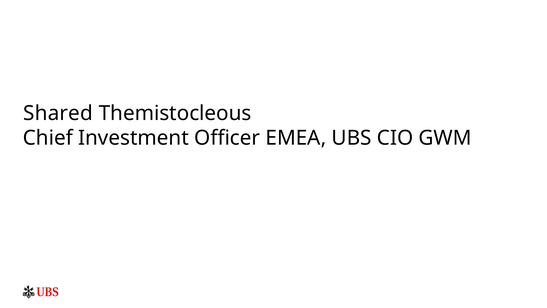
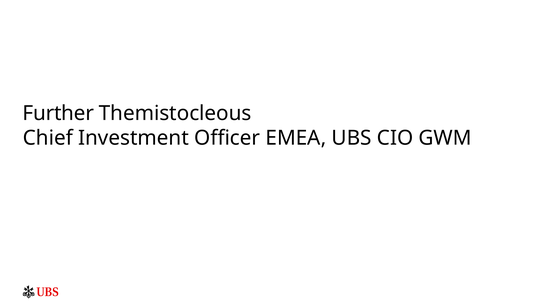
Shared: Shared -> Further (58, 113)
